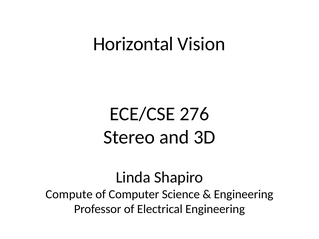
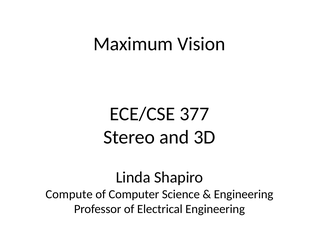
Horizontal: Horizontal -> Maximum (133, 44)
276: 276 -> 377 (194, 114)
